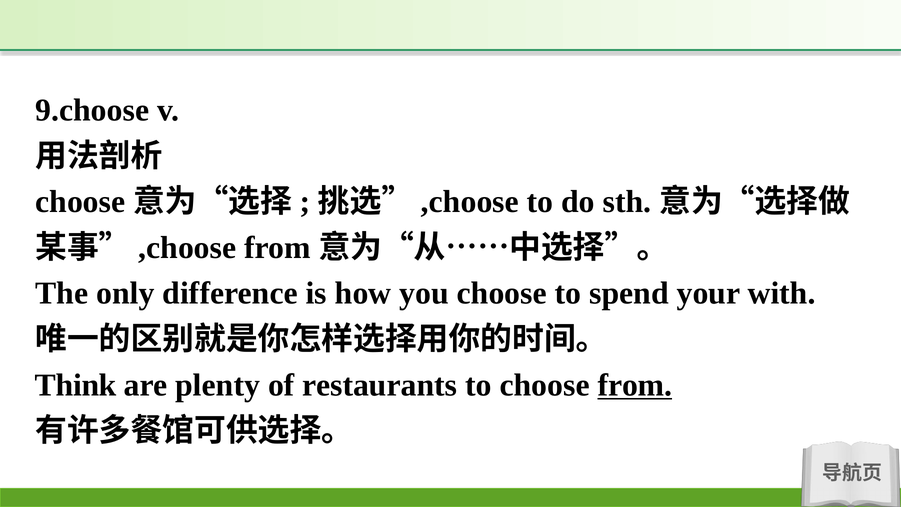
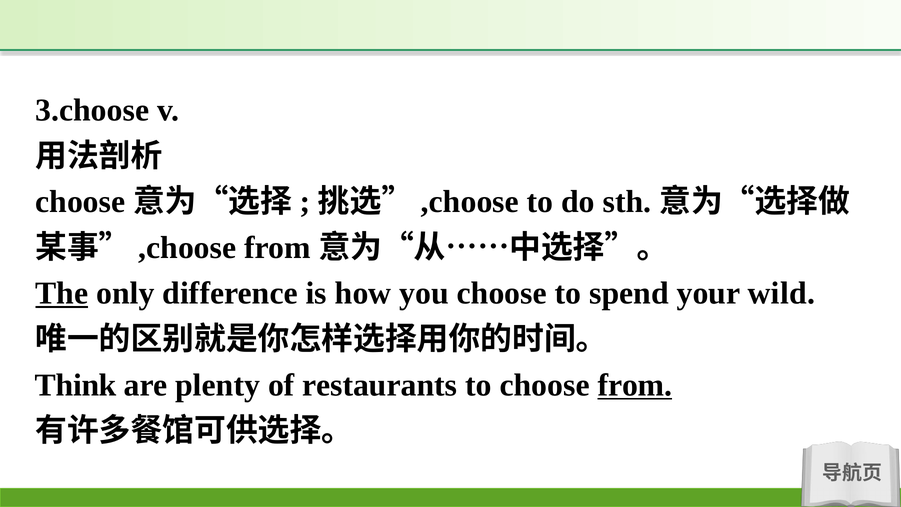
9.choose: 9.choose -> 3.choose (92, 110)
The underline: none -> present (62, 293)
with: with -> wild (781, 293)
